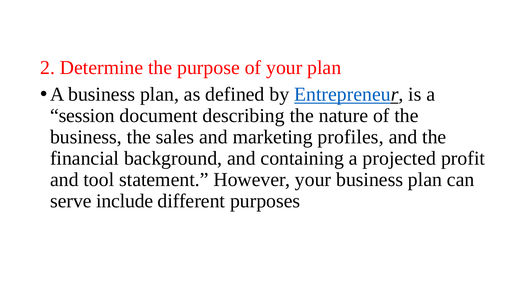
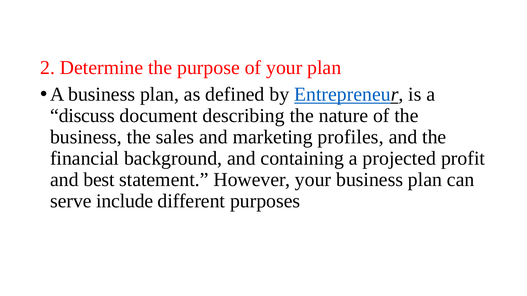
session: session -> discuss (82, 116)
tool: tool -> best (99, 180)
